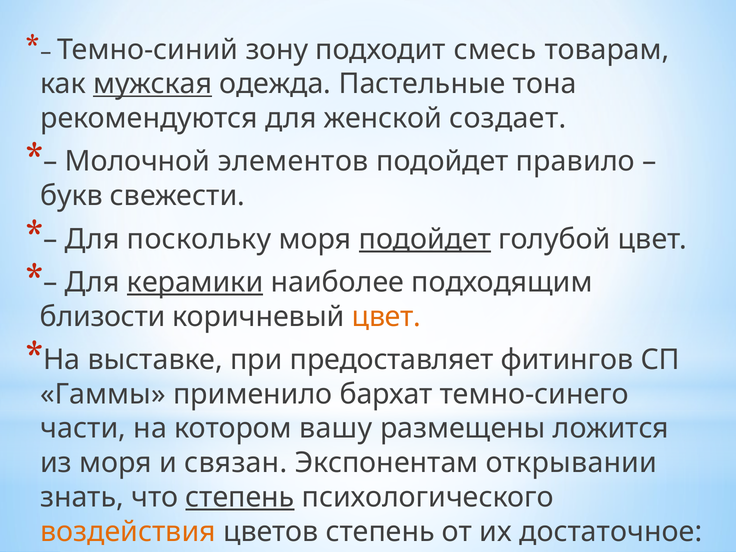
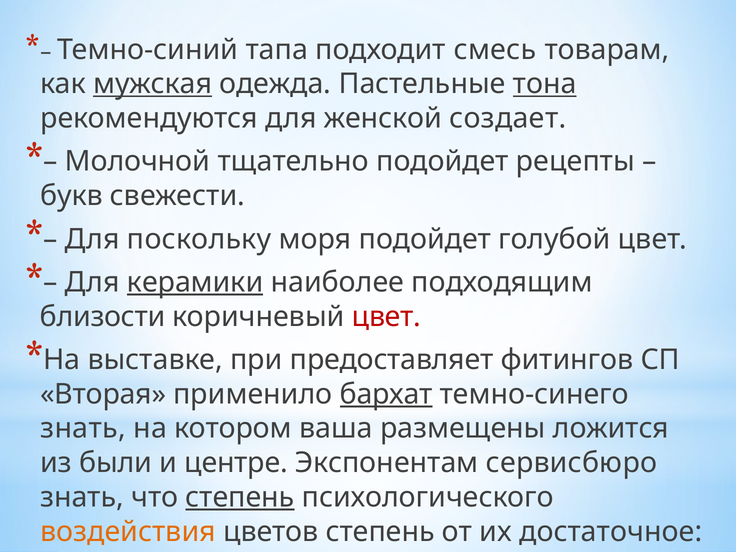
зону: зону -> тапа (277, 50)
тона underline: none -> present (545, 84)
элементов: элементов -> тщательно (293, 162)
правило: правило -> рецепты (575, 162)
подойдет underline: present -> none (425, 239)
цвет colour: orange -> red (387, 317)
Гаммы: Гаммы -> Вторая (103, 394)
бархат underline: none -> present (386, 394)
части: части -> знать (83, 429)
вашу: вашу -> ваша (336, 429)
из моря: моря -> были (116, 463)
связан: связан -> центре (236, 463)
открывании: открывании -> сервисбюро (571, 463)
